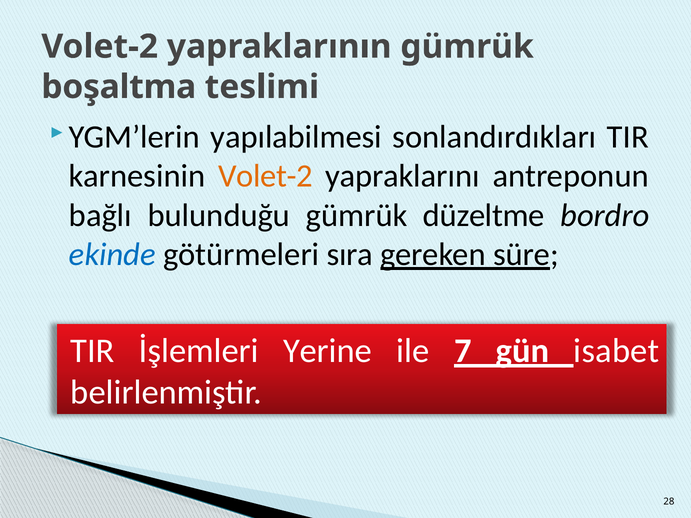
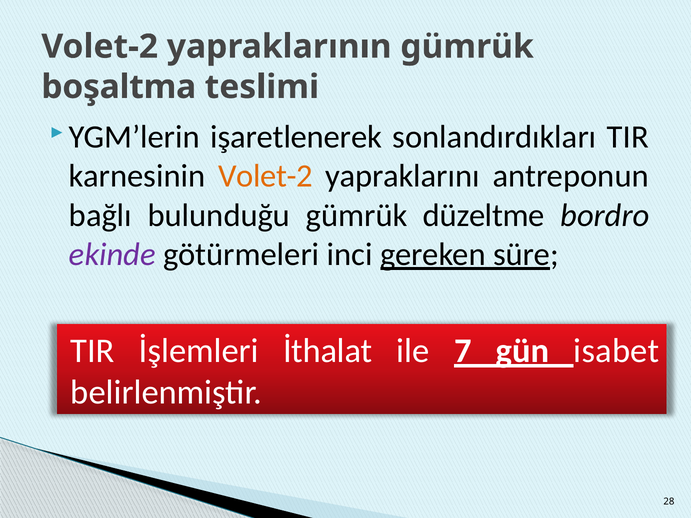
yapılabilmesi: yapılabilmesi -> işaretlenerek (296, 137)
ekinde colour: blue -> purple (112, 255)
sıra: sıra -> inci (350, 255)
Yerine: Yerine -> İthalat (328, 351)
